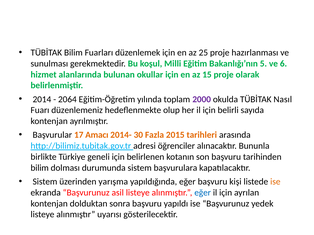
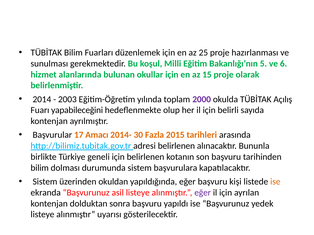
2064: 2064 -> 2003 (67, 99)
Nasıl: Nasıl -> Açılış (283, 99)
düzenlemeniz: düzenlemeniz -> yapabileceğini (77, 110)
adresi öğrenciler: öğrenciler -> belirlenen (176, 146)
yarışma: yarışma -> okuldan (113, 182)
eğer colour: blue -> purple (203, 193)
